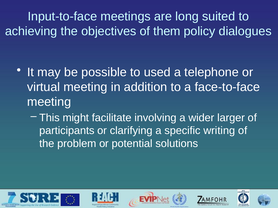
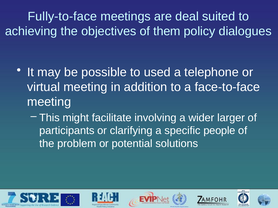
Input-to-face: Input-to-face -> Fully-to-face (62, 17)
long: long -> deal (187, 17)
writing: writing -> people (219, 131)
